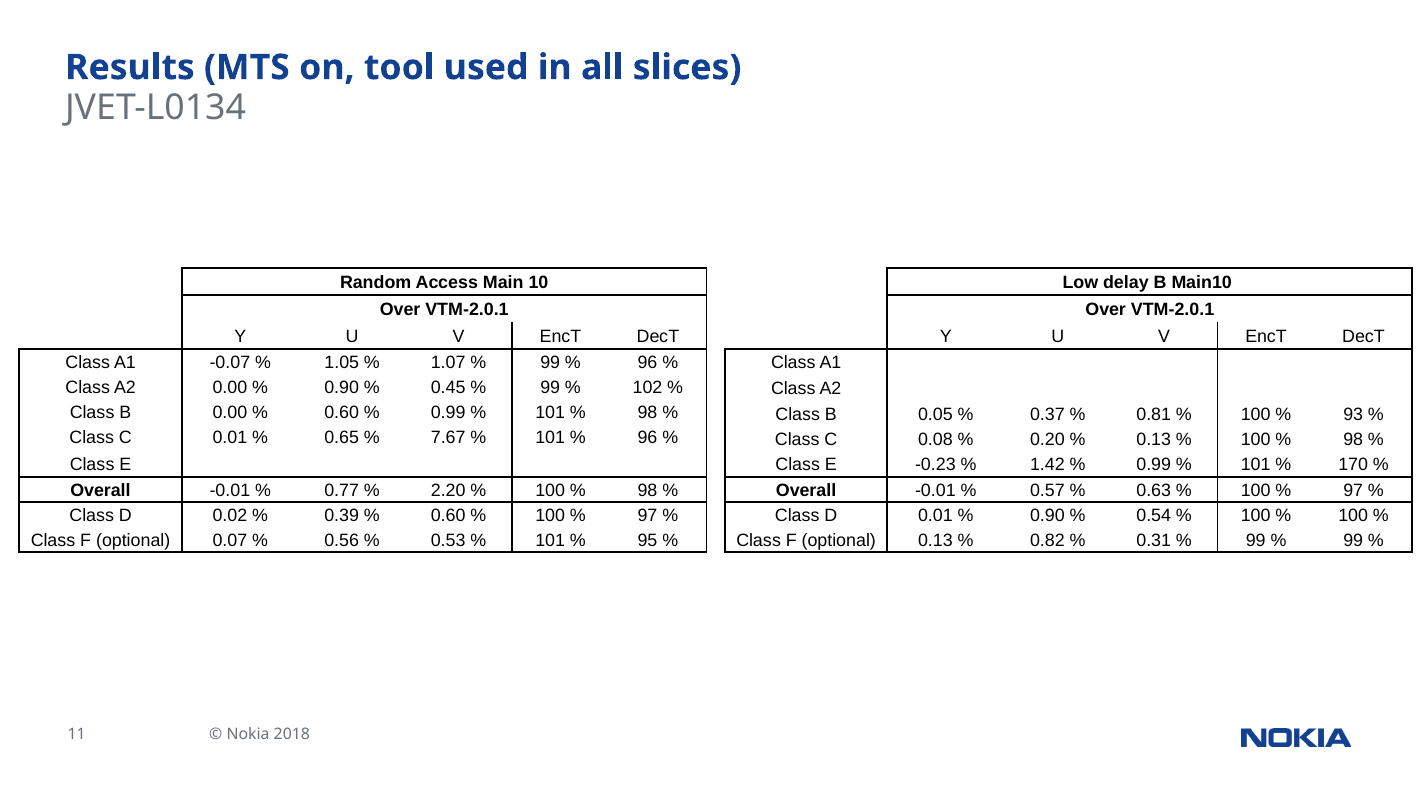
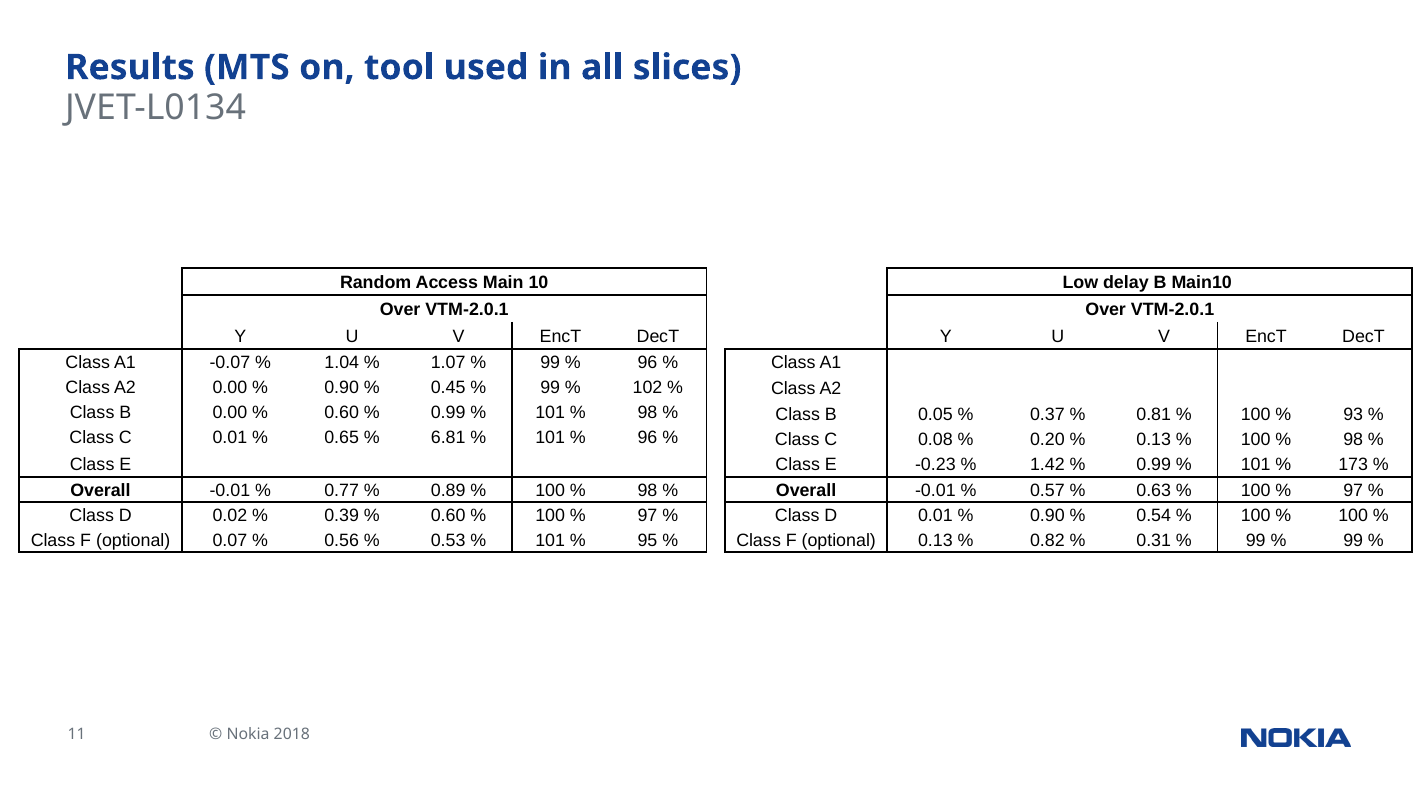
1.05: 1.05 -> 1.04 (342, 363)
7.67: 7.67 -> 6.81 (448, 438)
170: 170 -> 173 (1353, 465)
2.20: 2.20 -> 0.89 (448, 490)
